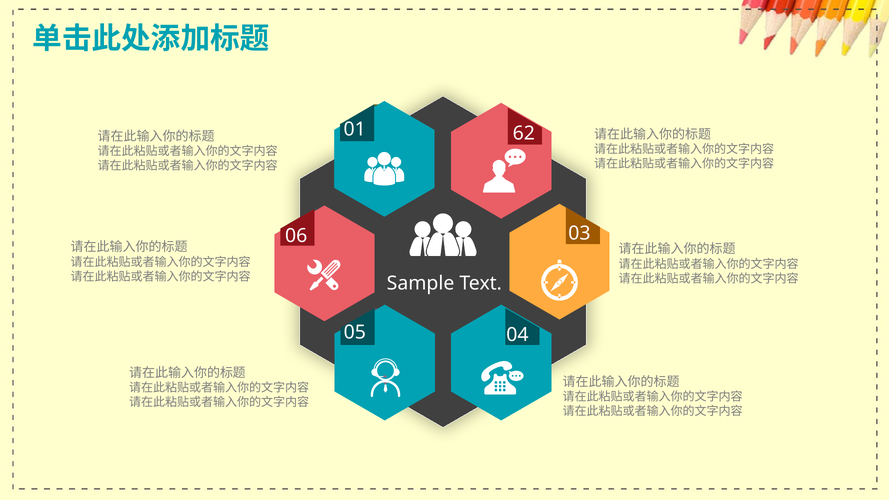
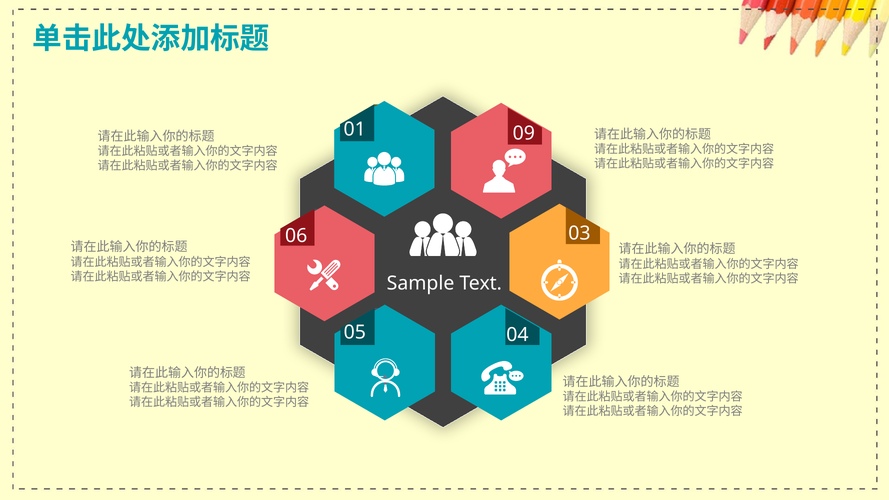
62: 62 -> 09 (524, 133)
